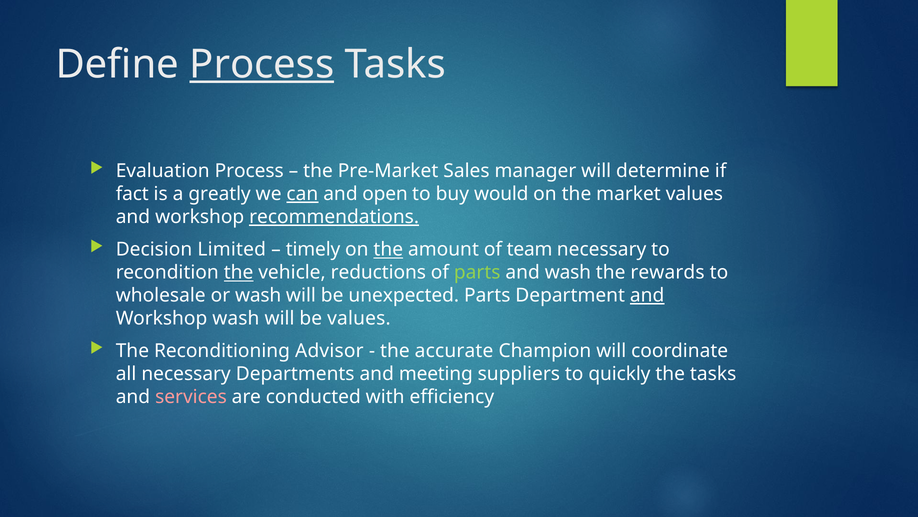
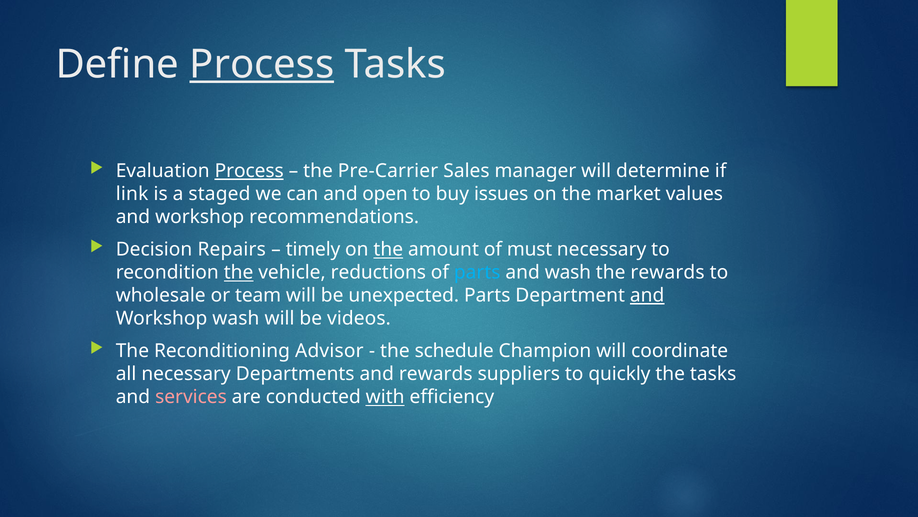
Process underline: none -> present (249, 171)
Pre-Market: Pre-Market -> Pre-Carrier (388, 171)
fact: fact -> link (132, 194)
greatly: greatly -> staged (219, 194)
can underline: present -> none (302, 194)
would: would -> issues (501, 194)
recommendations underline: present -> none (334, 217)
Limited: Limited -> Repairs (232, 249)
team: team -> must (530, 249)
parts colour: light green -> light blue (477, 272)
or wash: wash -> team (258, 295)
be values: values -> videos (359, 318)
accurate: accurate -> schedule (454, 351)
and meeting: meeting -> rewards (436, 374)
with underline: none -> present (385, 397)
